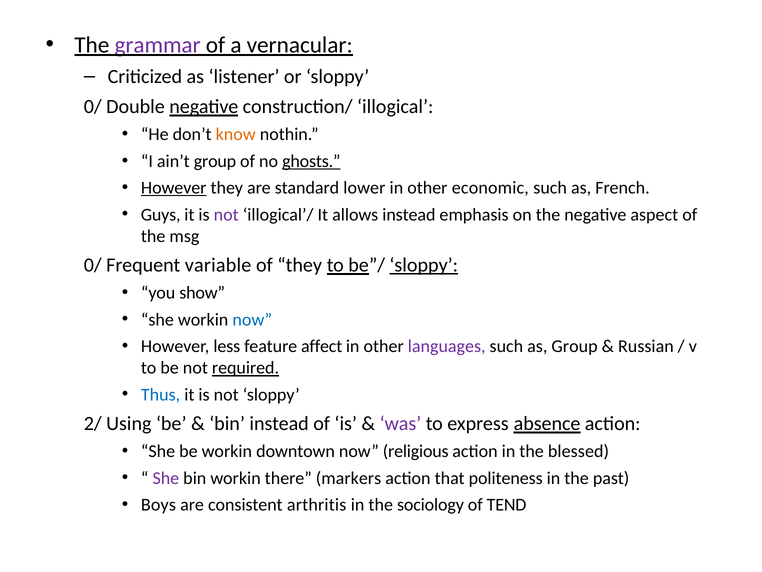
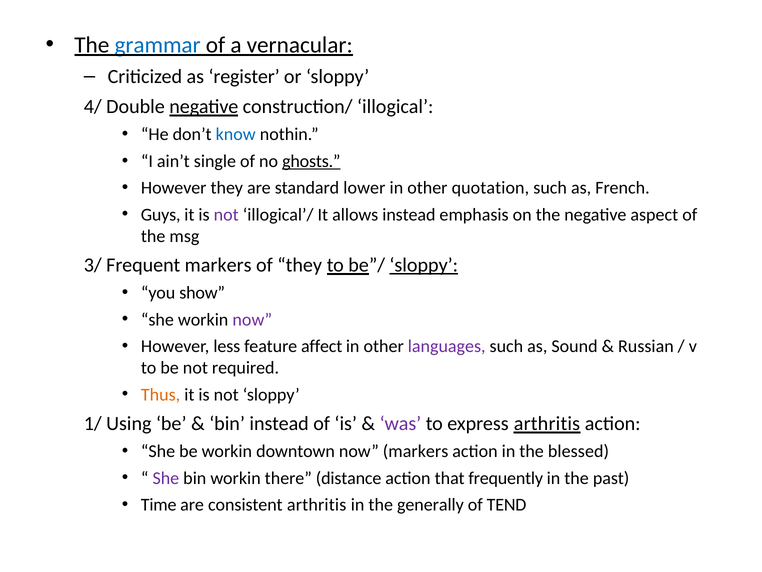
grammar colour: purple -> blue (158, 45)
listener: listener -> register (244, 77)
0/: 0/ -> 4/ (93, 107)
know colour: orange -> blue (236, 134)
ain’t group: group -> single (215, 161)
However underline: present -> none (174, 188)
economic: economic -> quotation (490, 188)
0/: 0/ -> 3/ (93, 265)
Frequent variable: variable -> markers (218, 265)
now colour: blue -> purple (252, 319)
as Group: Group -> Sound (575, 346)
required underline: present -> none (245, 368)
Thus colour: blue -> orange (161, 394)
2/: 2/ -> 1/ (93, 423)
express absence: absence -> arthritis (547, 423)
now religious: religious -> markers (416, 451)
markers: markers -> distance (349, 478)
politeness: politeness -> frequently (506, 478)
Boys: Boys -> Time (159, 504)
sociology: sociology -> generally (430, 504)
